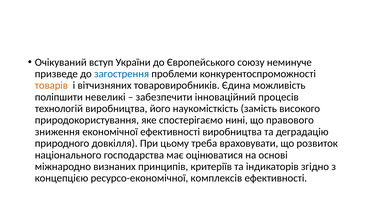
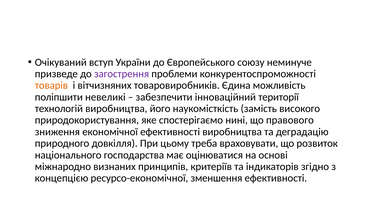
загострення colour: blue -> purple (122, 74)
процесів: процесів -> території (279, 97)
комплексів: комплексів -> зменшення (216, 178)
